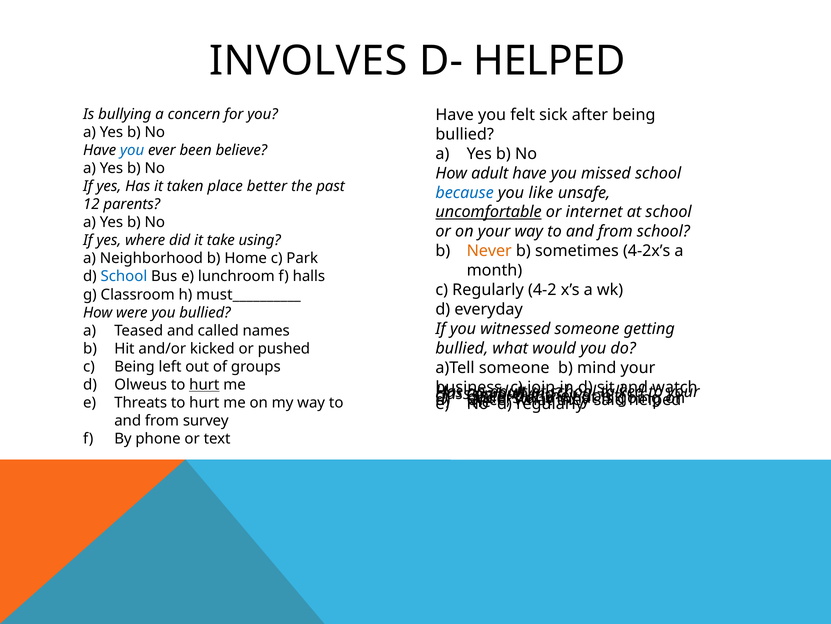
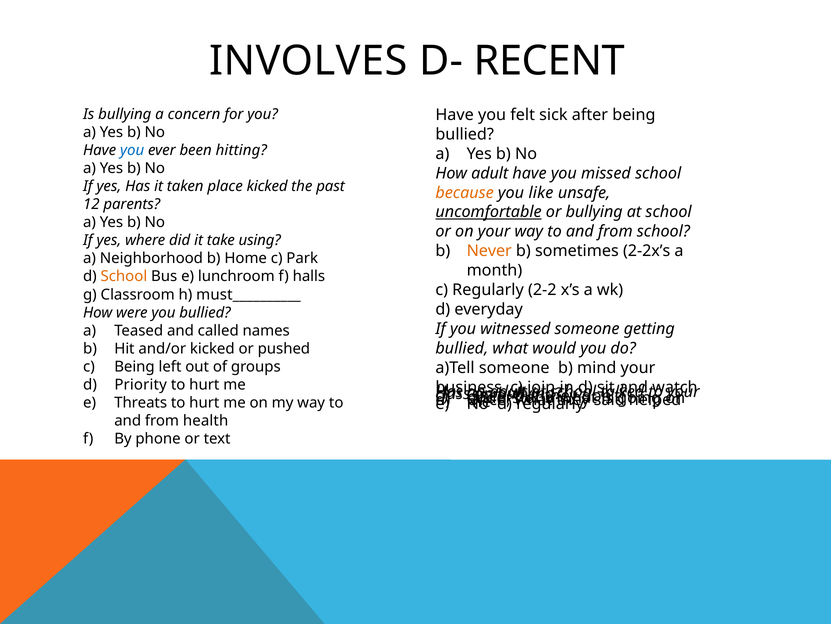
D- HELPED: HELPED -> RECENT (549, 61)
believe: believe -> hitting (241, 150)
place better: better -> kicked (267, 186)
because colour: blue -> orange (465, 192)
or internet: internet -> bullying (594, 212)
4-2x’s: 4-2x’s -> 2-2x’s (647, 251)
School colour: blue -> orange (124, 276)
4-2: 4-2 -> 2-2 (542, 290)
Olweus: Olweus -> Priority (141, 384)
hurt underline: present -> none (204, 384)
survey: survey -> health (206, 420)
